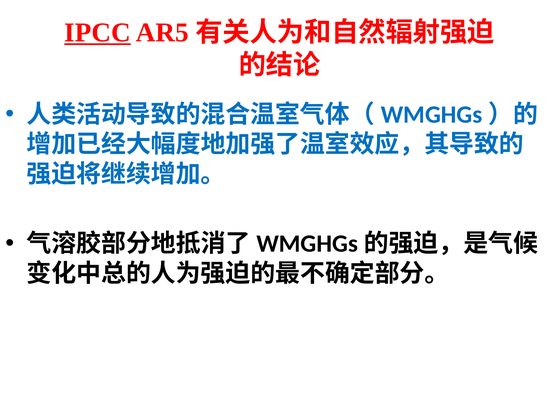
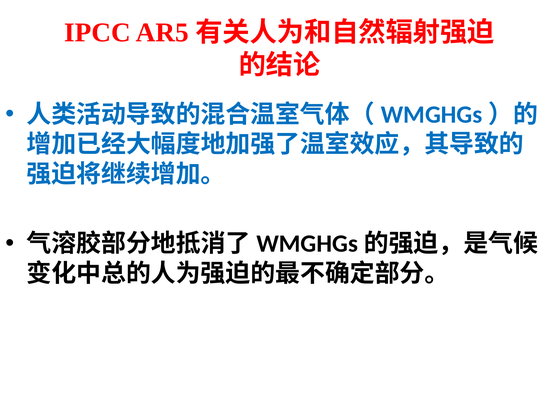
IPCC underline: present -> none (97, 33)
